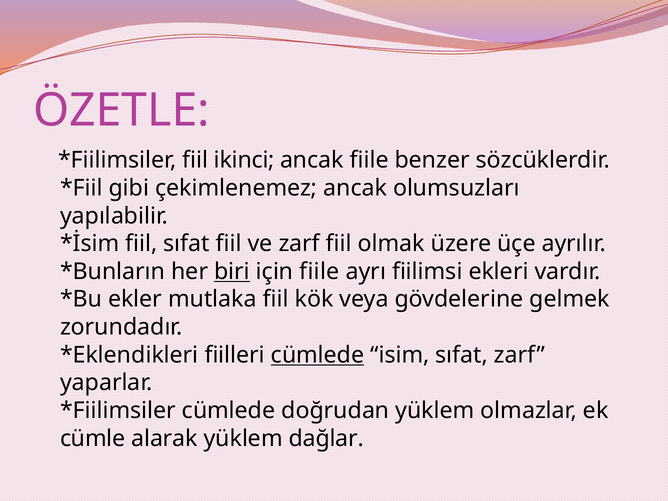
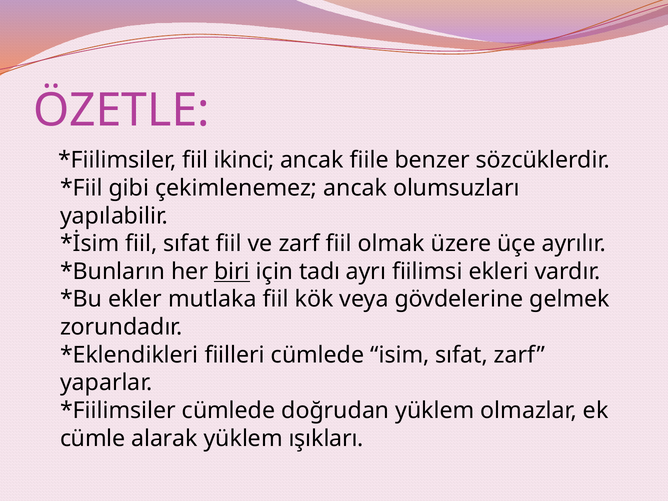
için fiile: fiile -> tadı (320, 272)
cümlede underline: present -> none (318, 355)
dağlar: dağlar -> ışıkları (326, 438)
